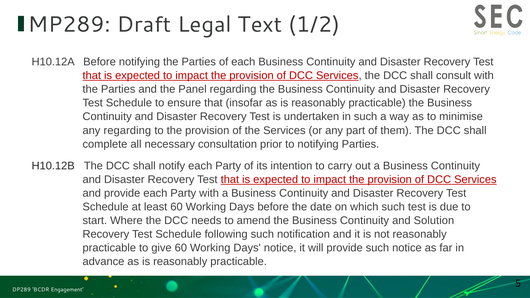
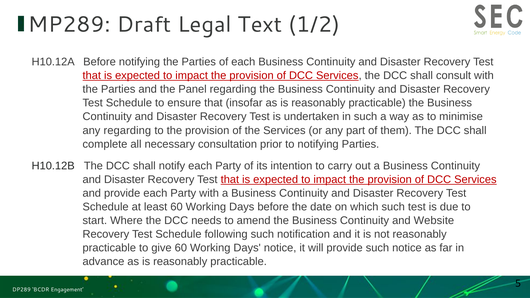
Solution: Solution -> Website (434, 221)
